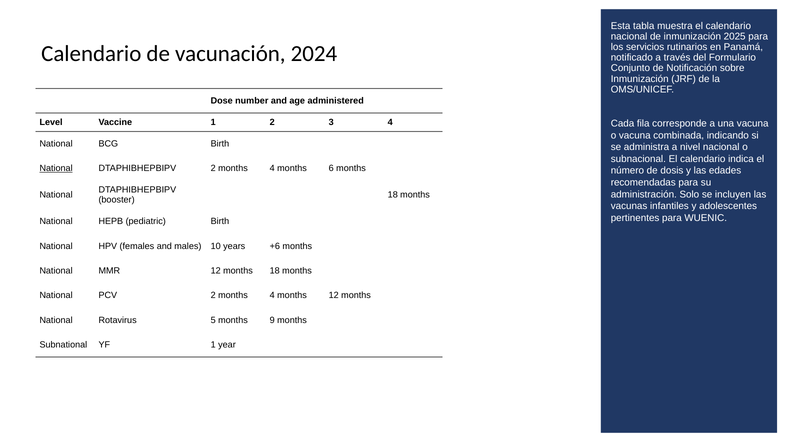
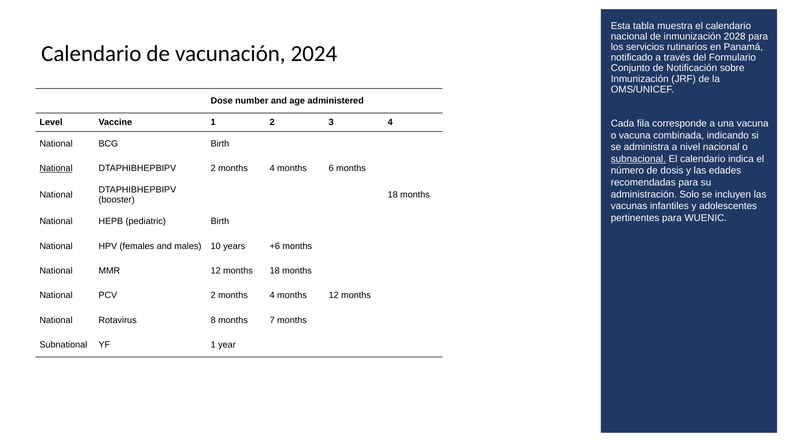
2025: 2025 -> 2028 (735, 36)
subnacional underline: none -> present (638, 159)
5: 5 -> 8 (213, 321)
9: 9 -> 7 (272, 321)
